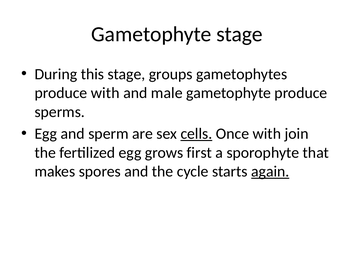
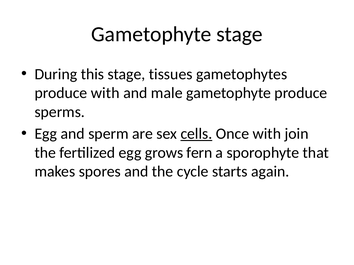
groups: groups -> tissues (171, 74)
first: first -> fern (199, 153)
again underline: present -> none (270, 172)
